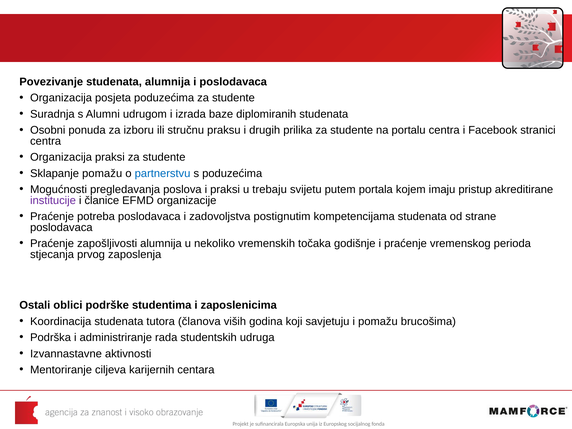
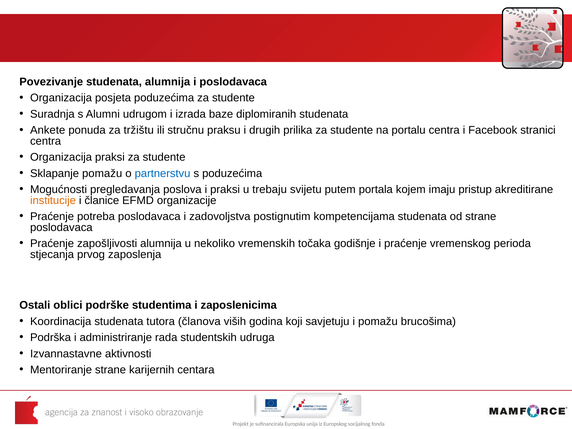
Osobni: Osobni -> Ankete (48, 130)
izboru: izboru -> tržištu (139, 130)
institucije colour: purple -> orange (53, 200)
Mentoriranje ciljeva: ciljeva -> strane (110, 370)
